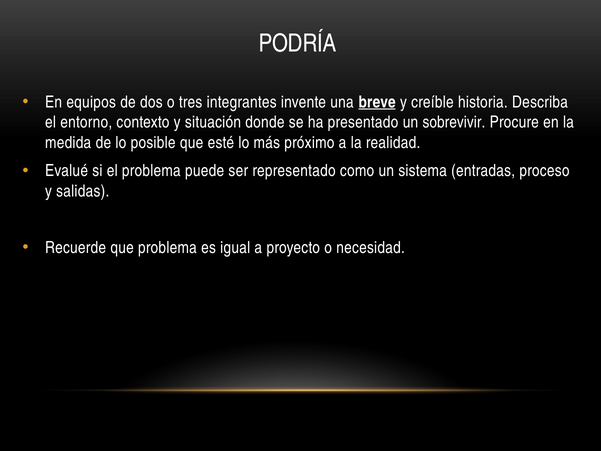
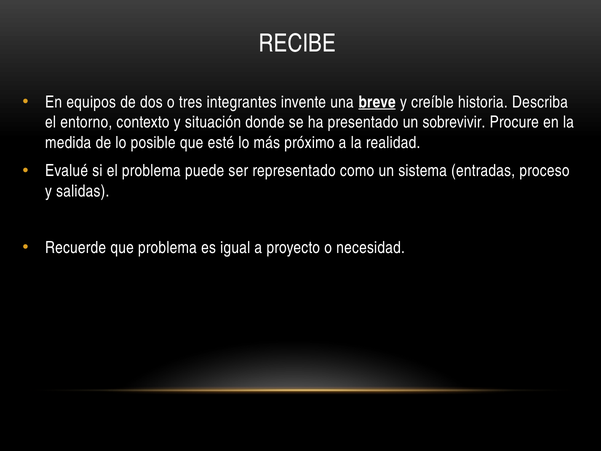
PODRÍA: PODRÍA -> RECIBE (297, 43)
